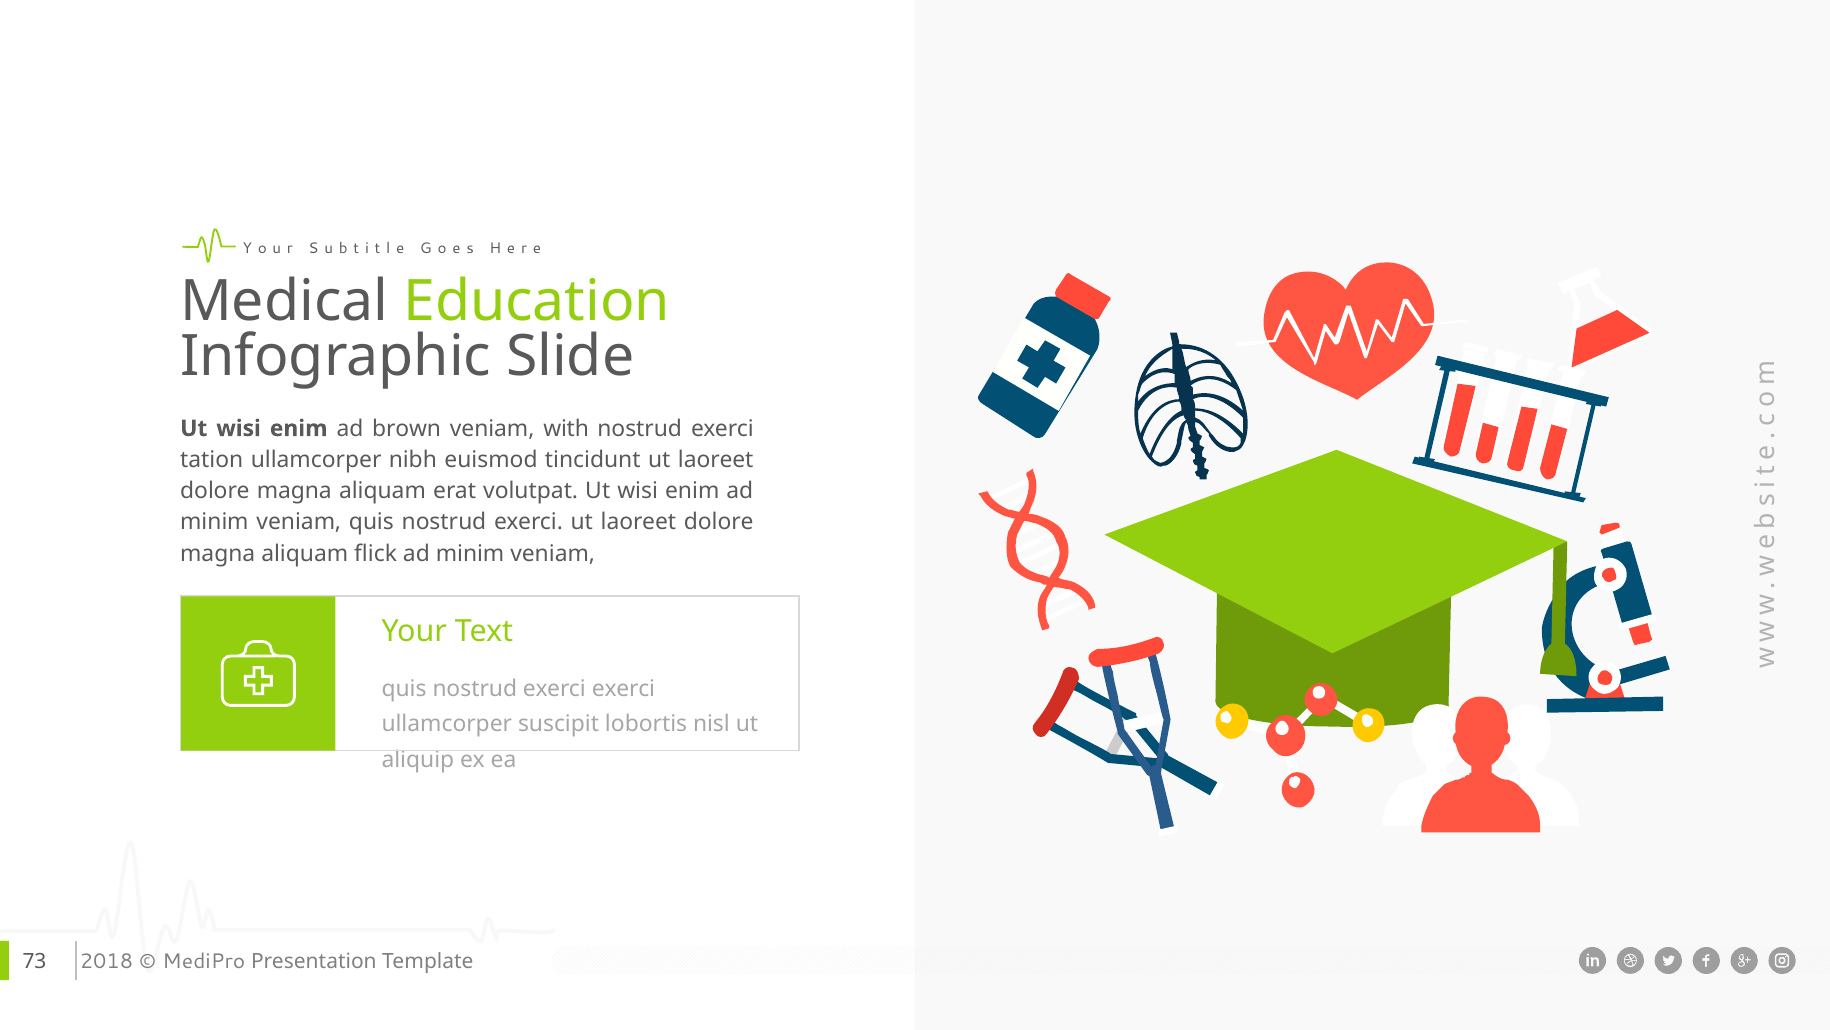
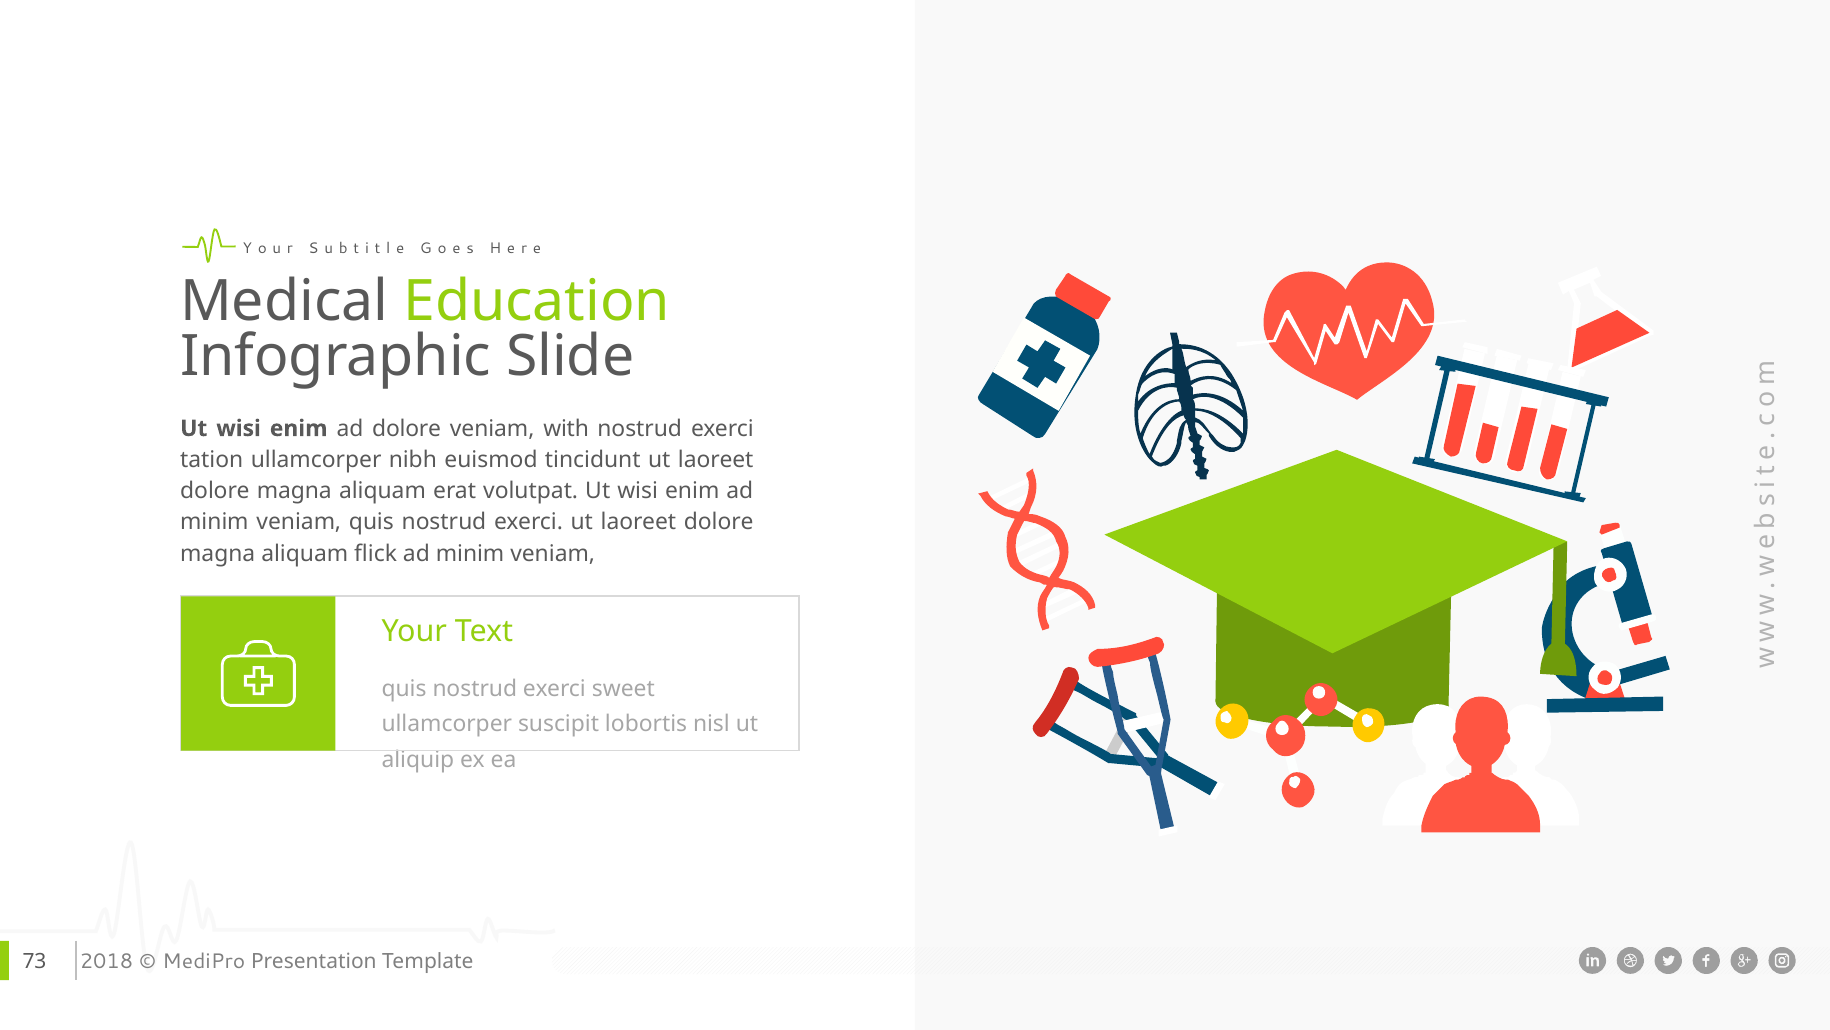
ad brown: brown -> dolore (407, 428)
exerci exerci: exerci -> sweet (623, 688)
